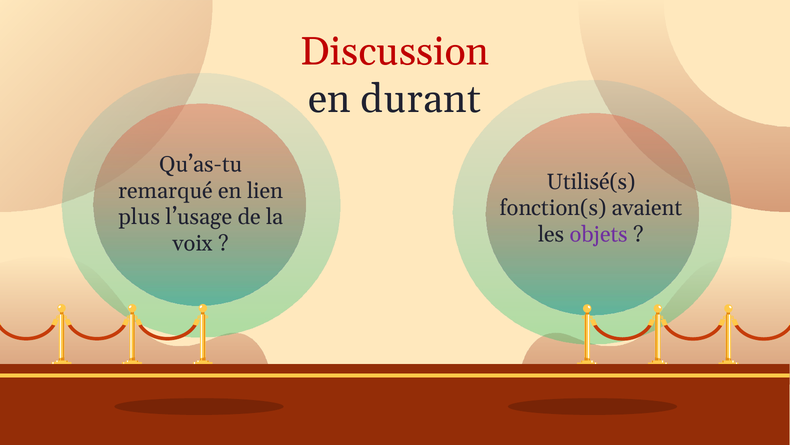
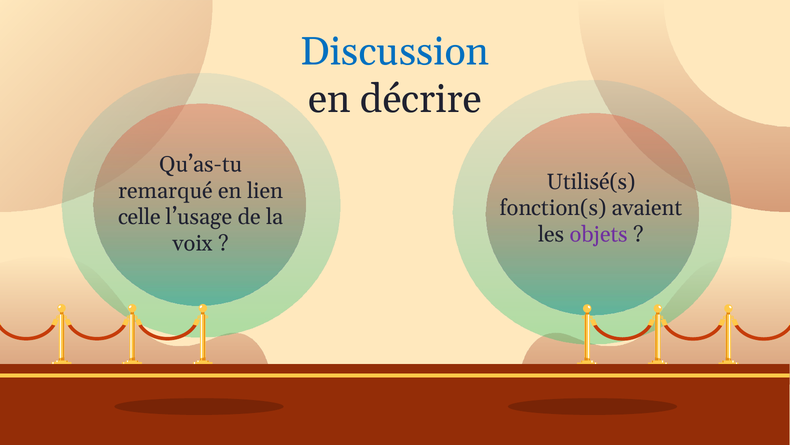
Discussion colour: red -> blue (395, 51)
durant: durant -> décrire (421, 99)
plus: plus -> celle (140, 217)
